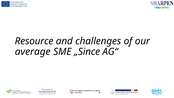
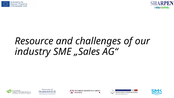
average: average -> industry (33, 52)
„Since: „Since -> „Sales (87, 52)
